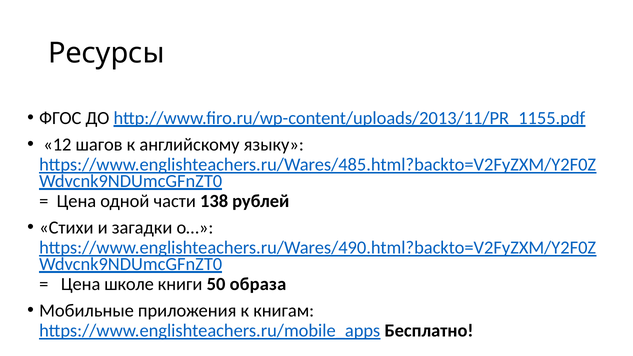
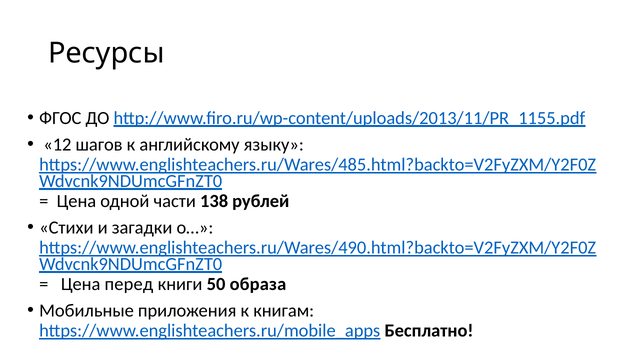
школе: школе -> перед (129, 284)
